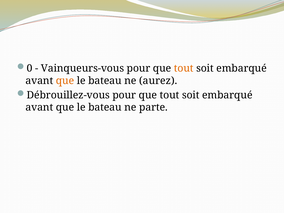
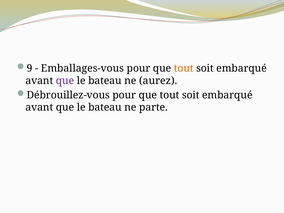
0: 0 -> 9 (30, 68)
Vainqueurs-vous: Vainqueurs-vous -> Emballages-vous (82, 68)
que colour: orange -> purple (65, 81)
